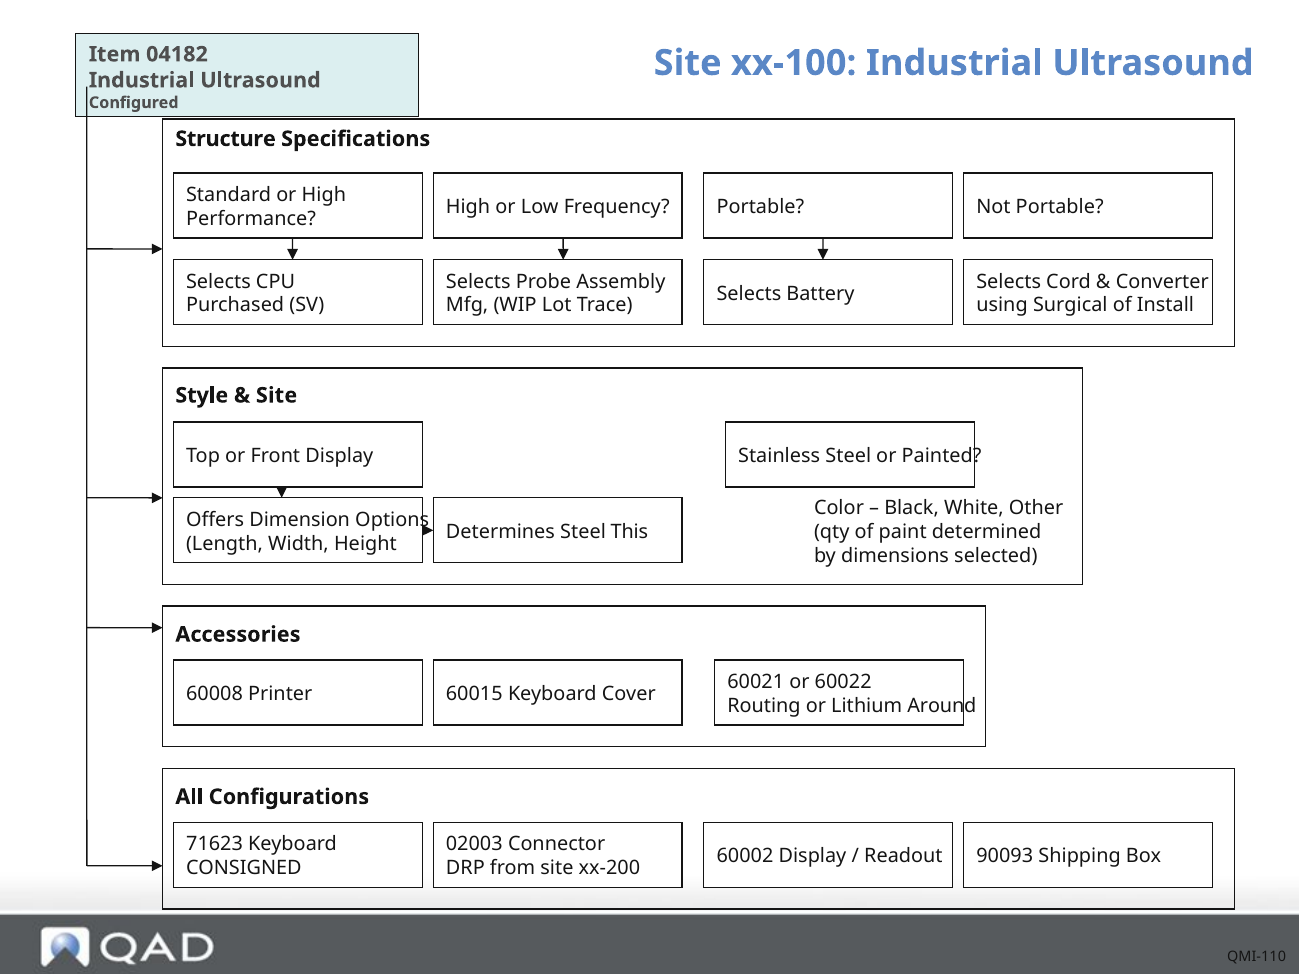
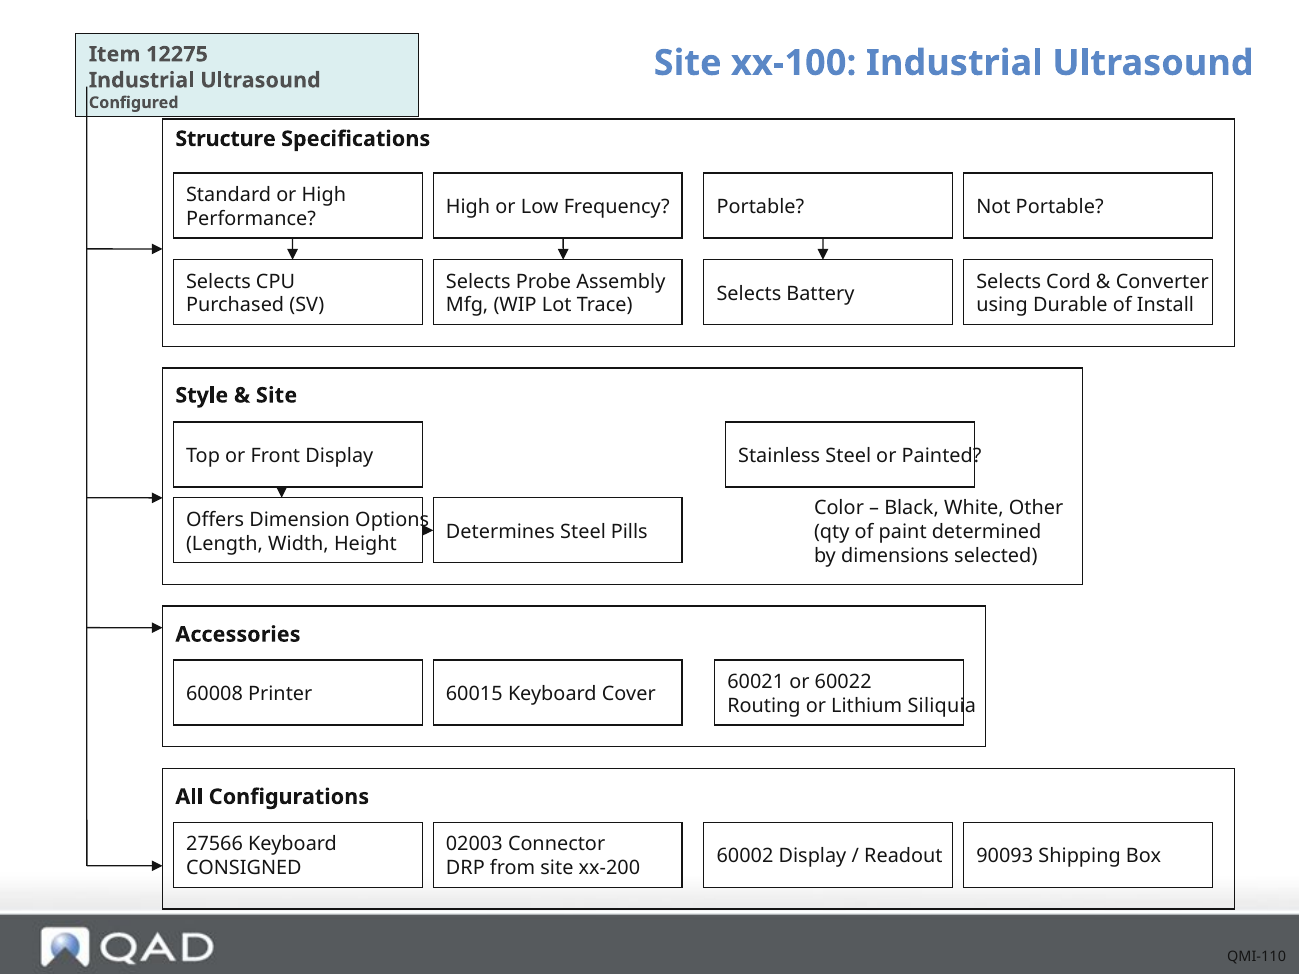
04182: 04182 -> 12275 (177, 54)
Surgical: Surgical -> Durable (1070, 306)
This: This -> Pills (629, 532)
Around: Around -> Siliquia (942, 706)
71623: 71623 -> 27566 (215, 845)
